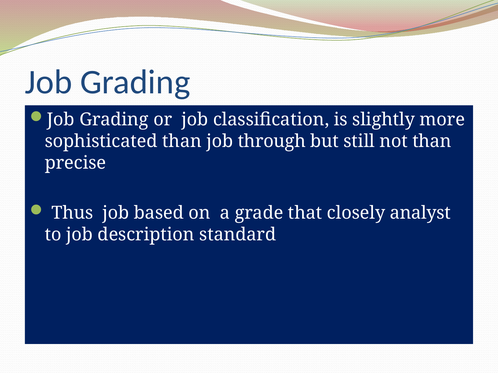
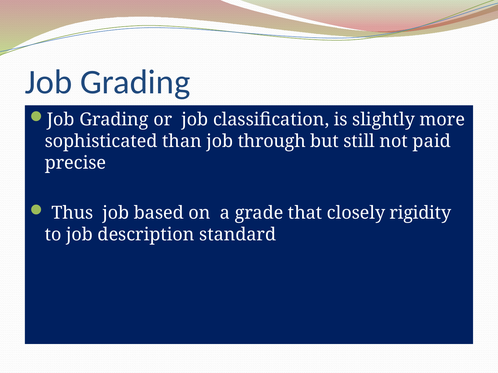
not than: than -> paid (432, 141)
analyst: analyst -> rigidity (420, 213)
